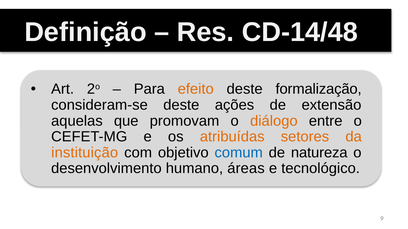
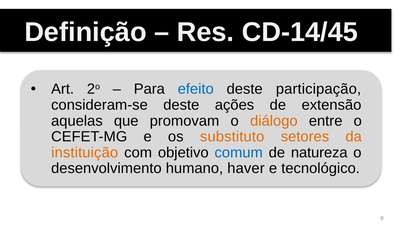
CD-14/48: CD-14/48 -> CD-14/45 (300, 32)
efeito colour: orange -> blue (196, 89)
formalização: formalização -> participação (318, 89)
atribuídas: atribuídas -> substituto (232, 137)
áreas: áreas -> haver (246, 169)
